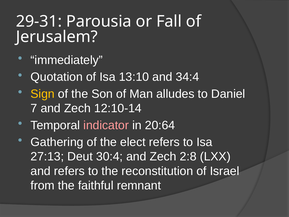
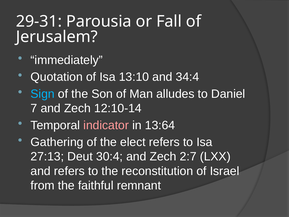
Sign colour: yellow -> light blue (43, 94)
20:64: 20:64 -> 13:64 (160, 125)
2:8: 2:8 -> 2:7 (188, 156)
